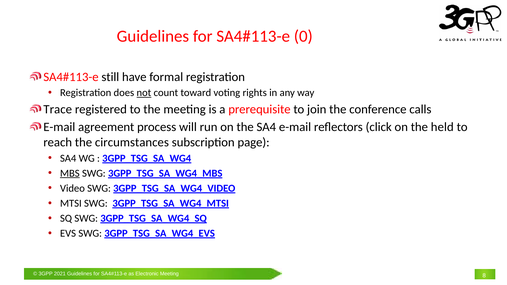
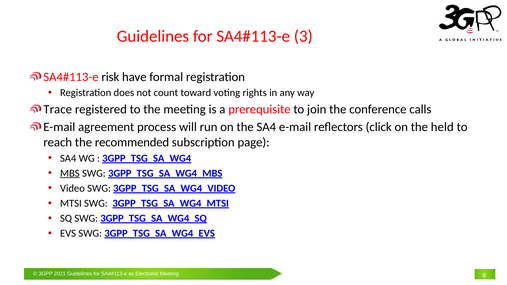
0: 0 -> 3 (303, 36)
still: still -> risk (110, 77)
not underline: present -> none (144, 93)
circumstances: circumstances -> recommended (132, 142)
